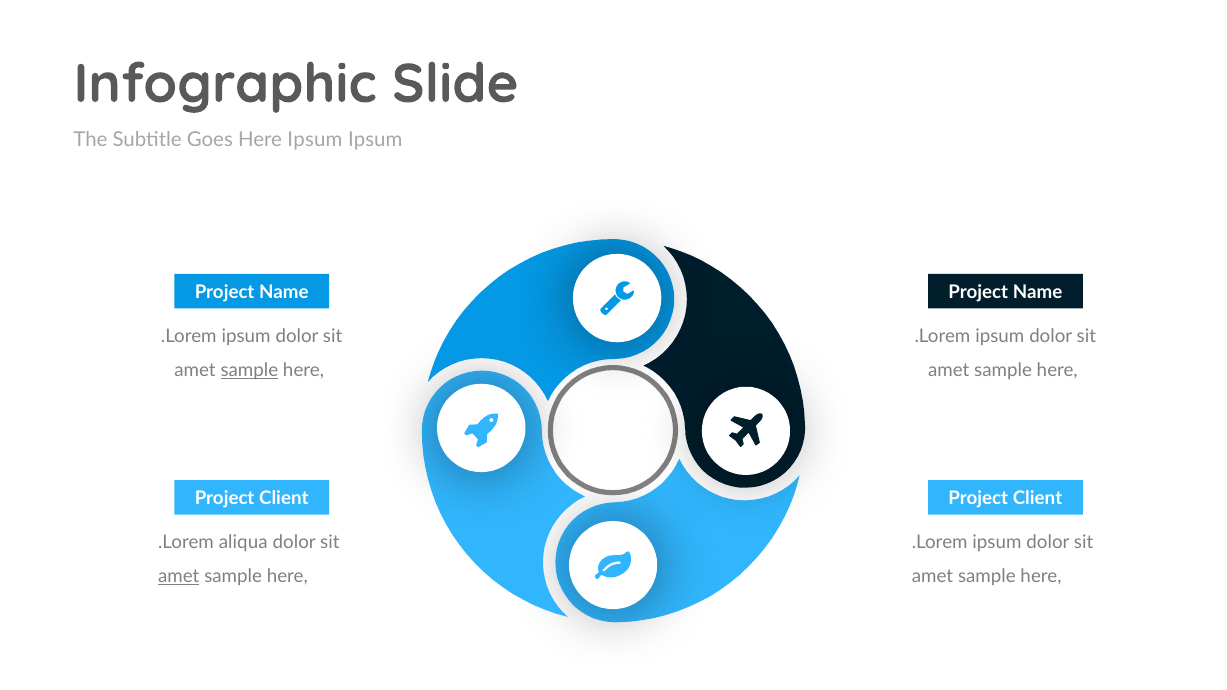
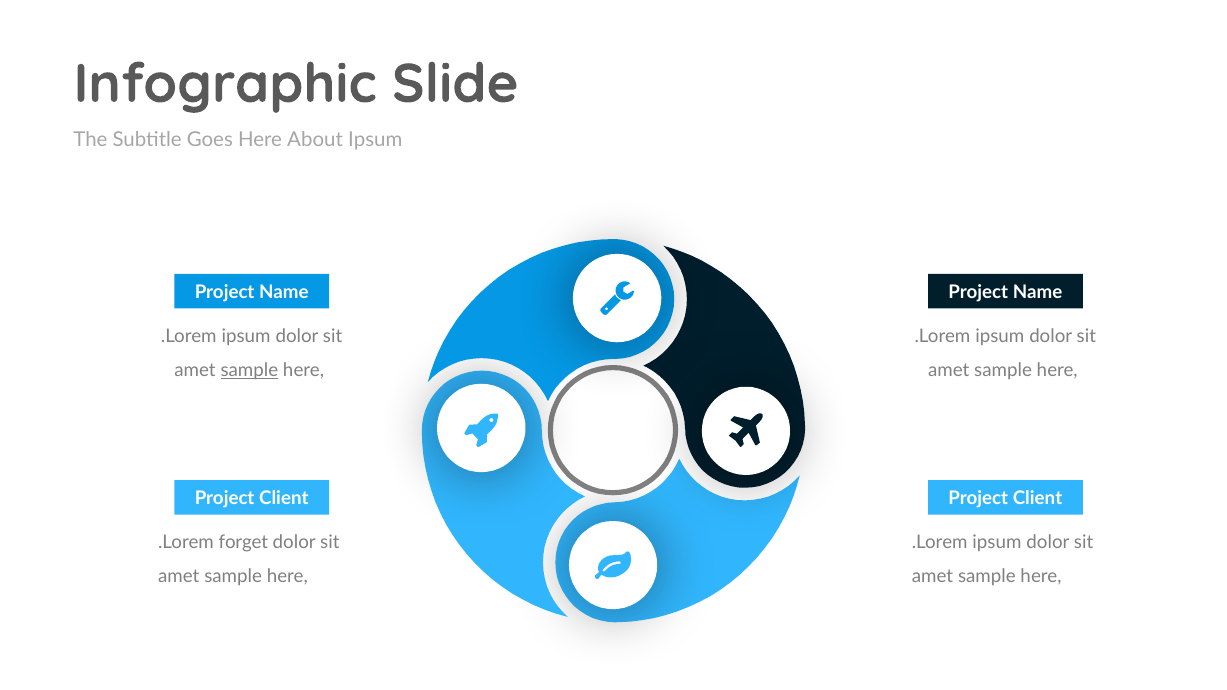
Here Ipsum: Ipsum -> About (315, 140)
aliqua: aliqua -> forget (243, 543)
amet underline: present -> none (179, 577)
